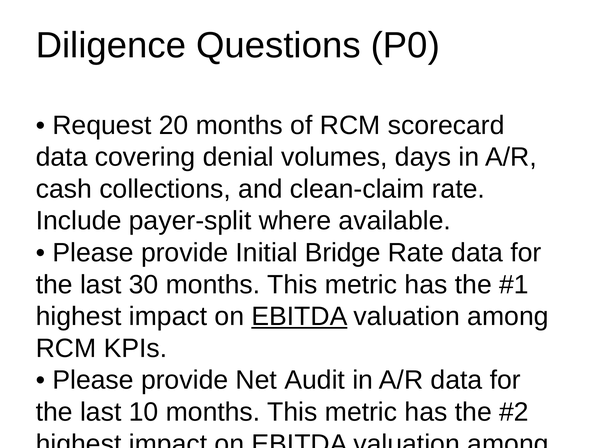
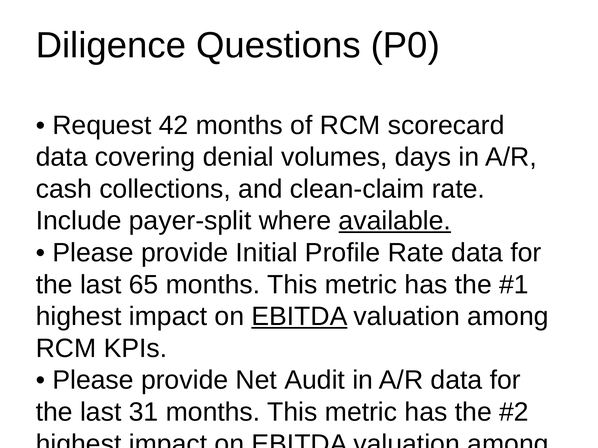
20: 20 -> 42 (174, 125)
available underline: none -> present (395, 221)
Bridge: Bridge -> Profile (343, 253)
30: 30 -> 65 (144, 285)
10: 10 -> 31 (144, 413)
